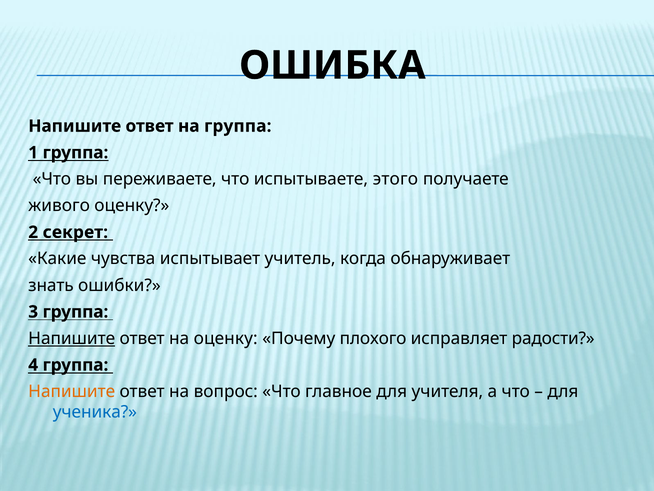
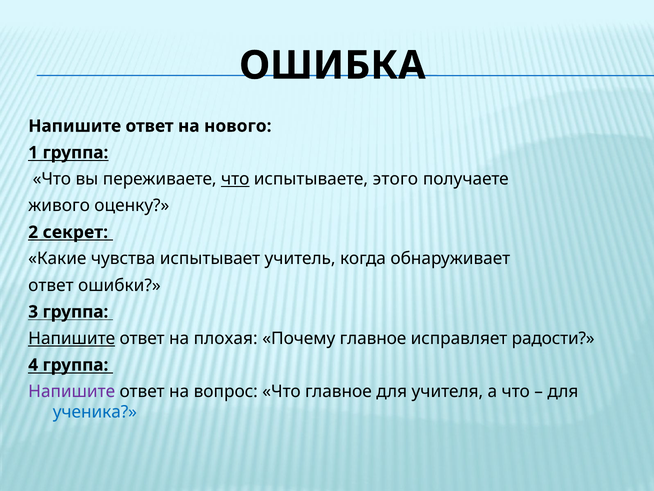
на группа: группа -> нового (238, 126)
что underline: none -> present (235, 179)
знать: знать -> ответ (51, 285)
на оценку: оценку -> плохая (226, 338)
Почему плохого: плохого -> главное (373, 338)
Напишите colour: orange -> purple (72, 391)
